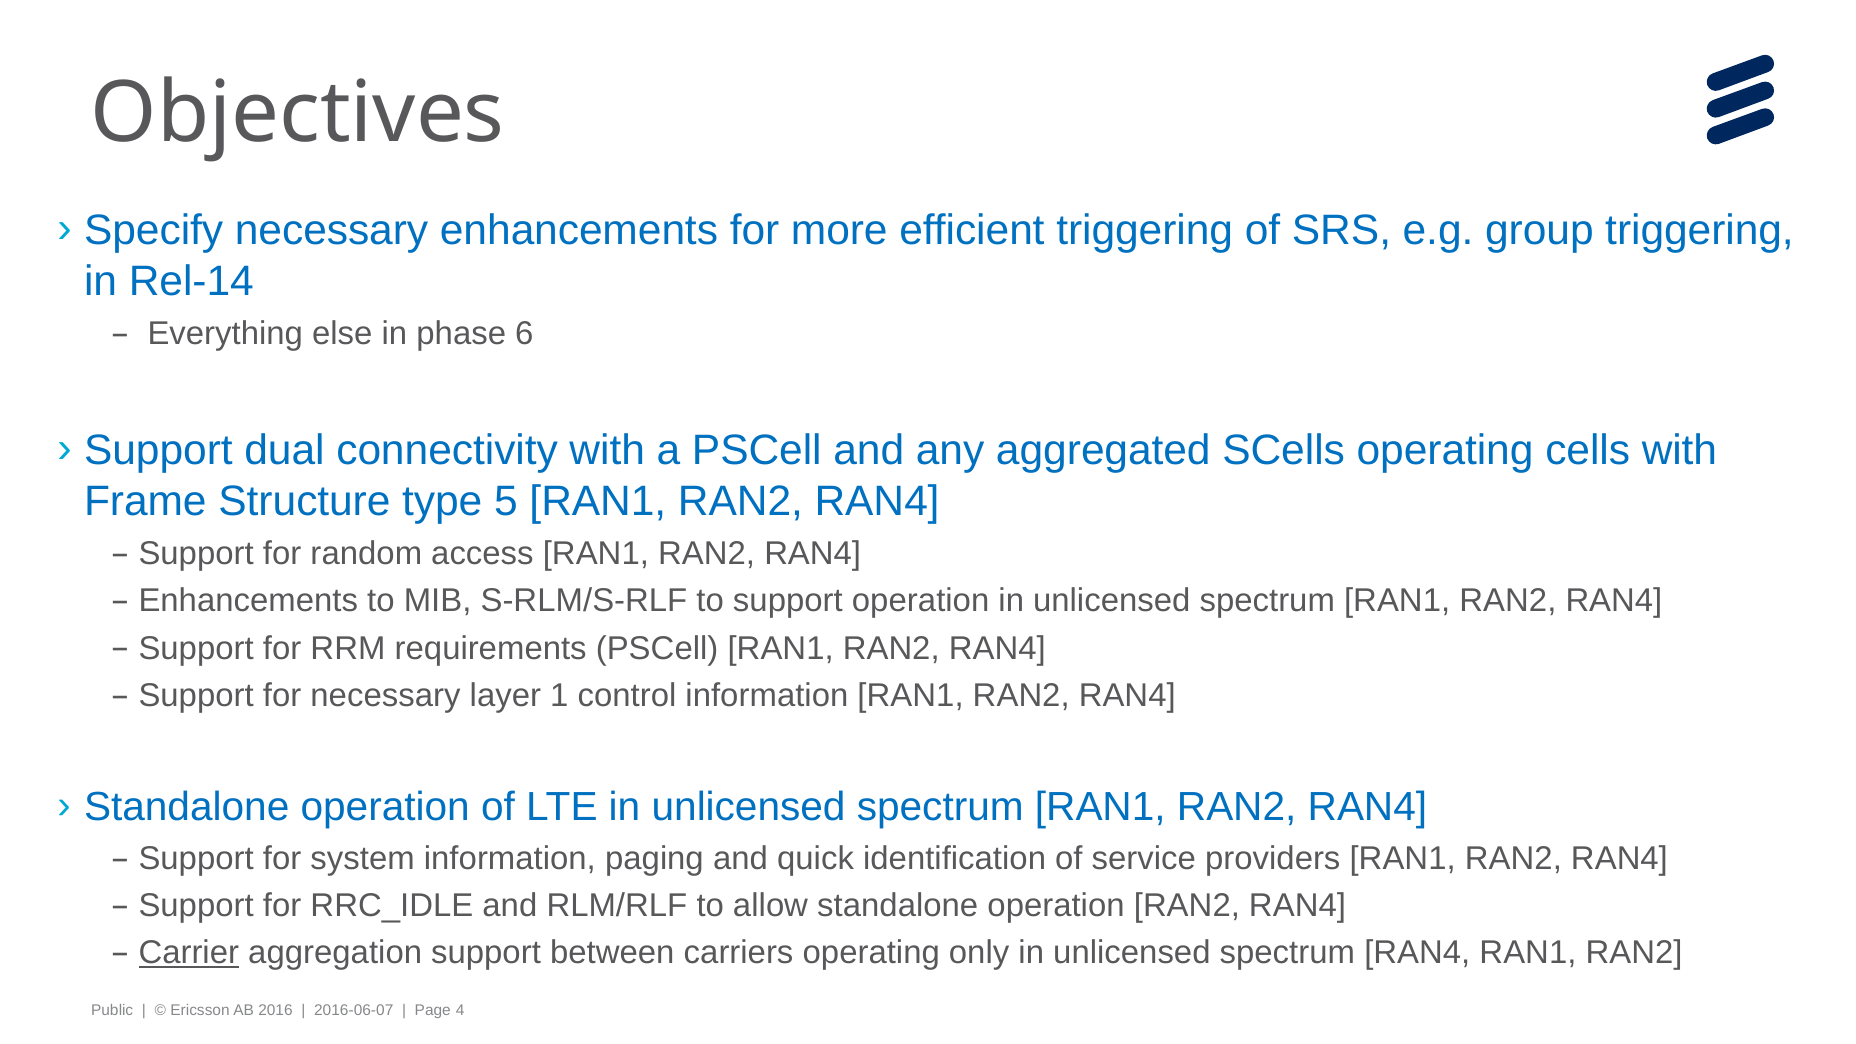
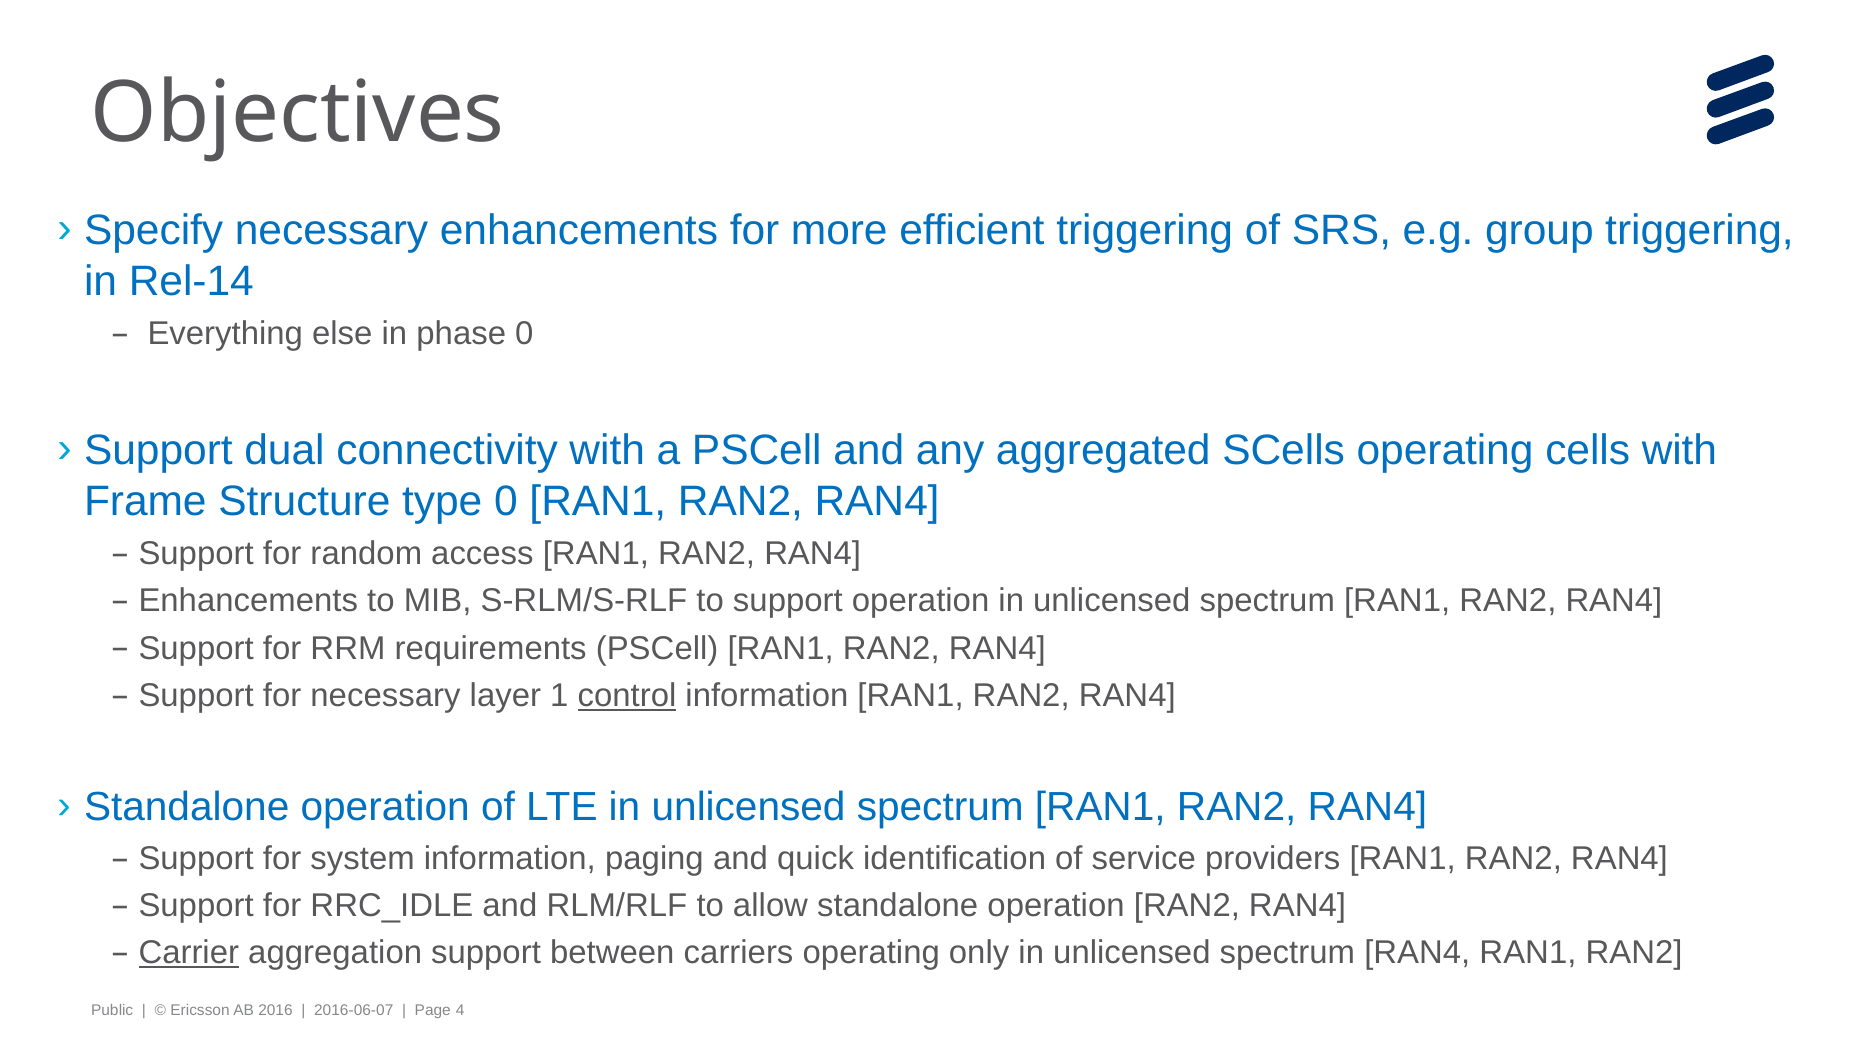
phase 6: 6 -> 0 (524, 334)
type 5: 5 -> 0 (506, 502)
control underline: none -> present (627, 695)
